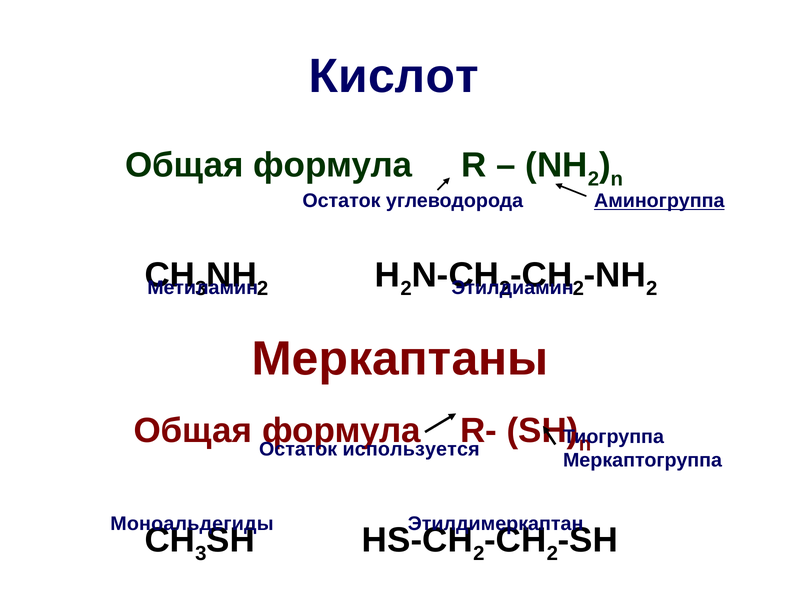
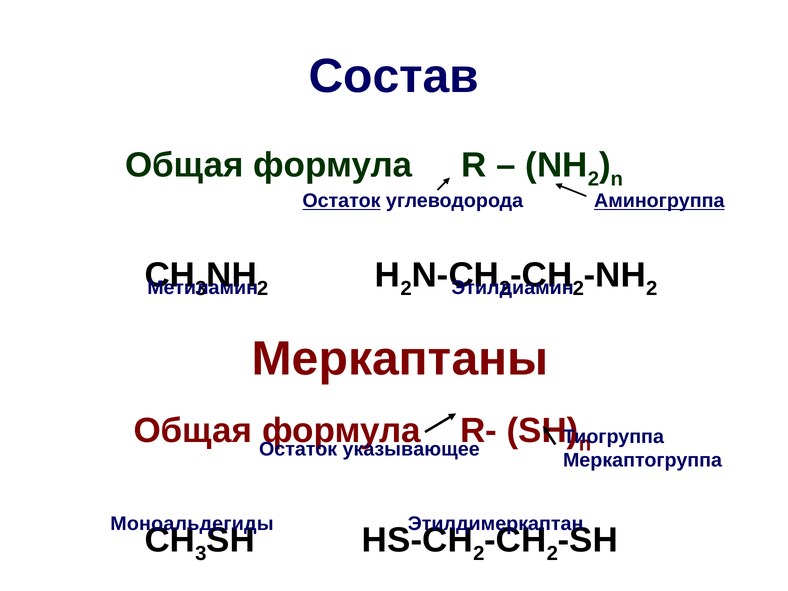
Киcлот: Киcлот -> Состав (394, 76)
Остаток underline: none -> present (341, 201)
используется: используется -> указывающее (411, 449)
